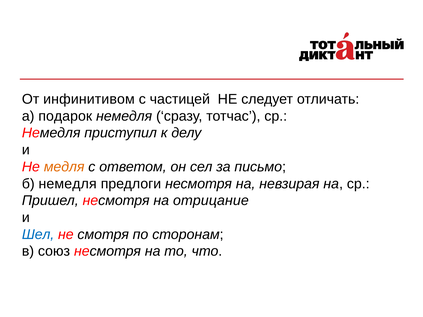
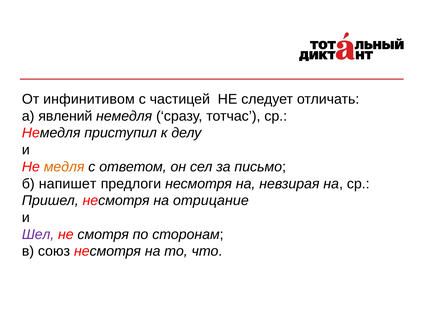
подарок: подарок -> явлений (65, 116)
б немедля: немедля -> напишет (68, 184)
Шел colour: blue -> purple (38, 235)
